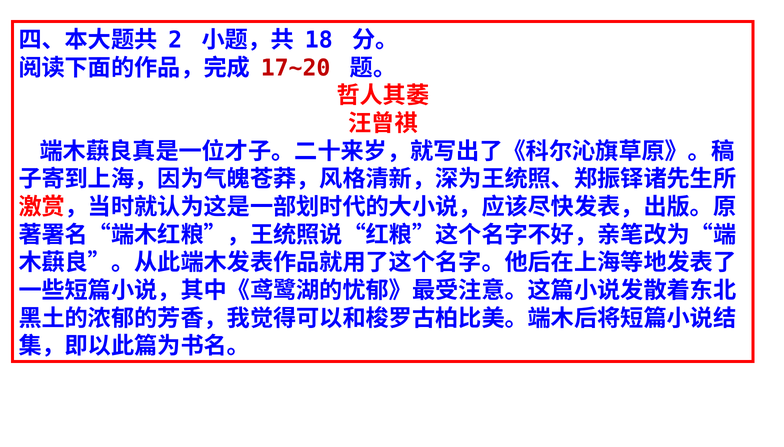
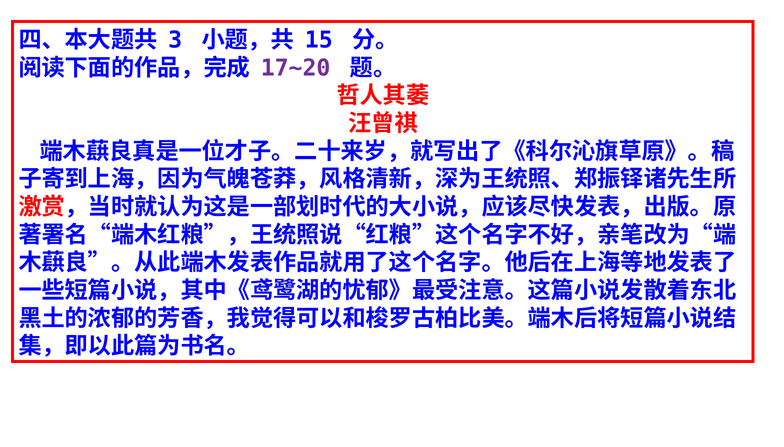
2: 2 -> 3 (175, 40)
18: 18 -> 15 (319, 40)
17~20 colour: red -> purple (296, 68)
